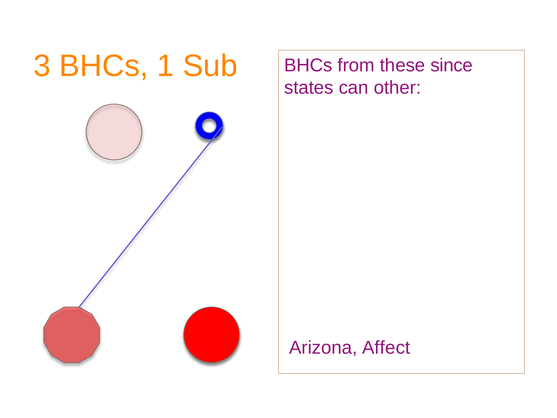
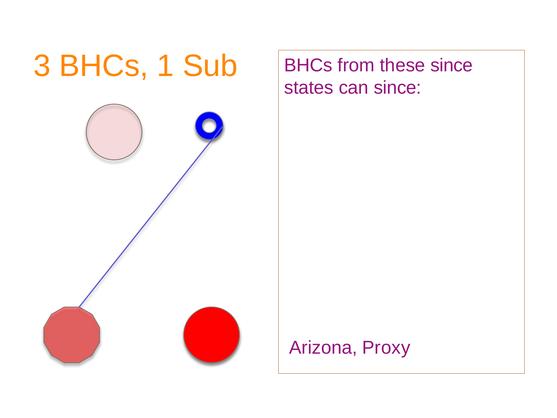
can other: other -> since (398, 88)
Affect: Affect -> Proxy (386, 347)
